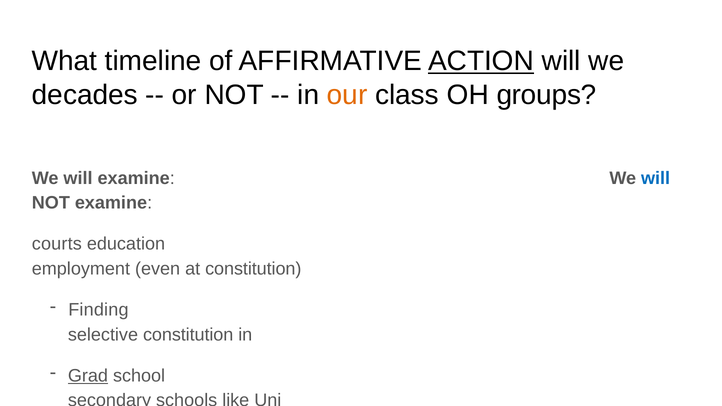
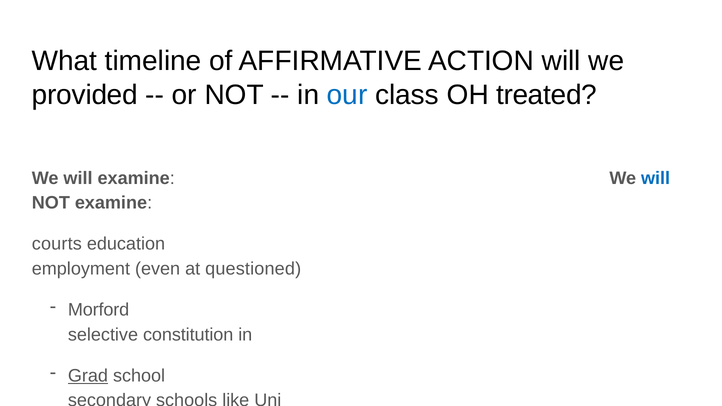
ACTION underline: present -> none (481, 61)
decades: decades -> provided (85, 95)
our colour: orange -> blue (347, 95)
groups: groups -> treated (547, 95)
at constitution: constitution -> questioned (253, 269)
Finding: Finding -> Morford (99, 310)
